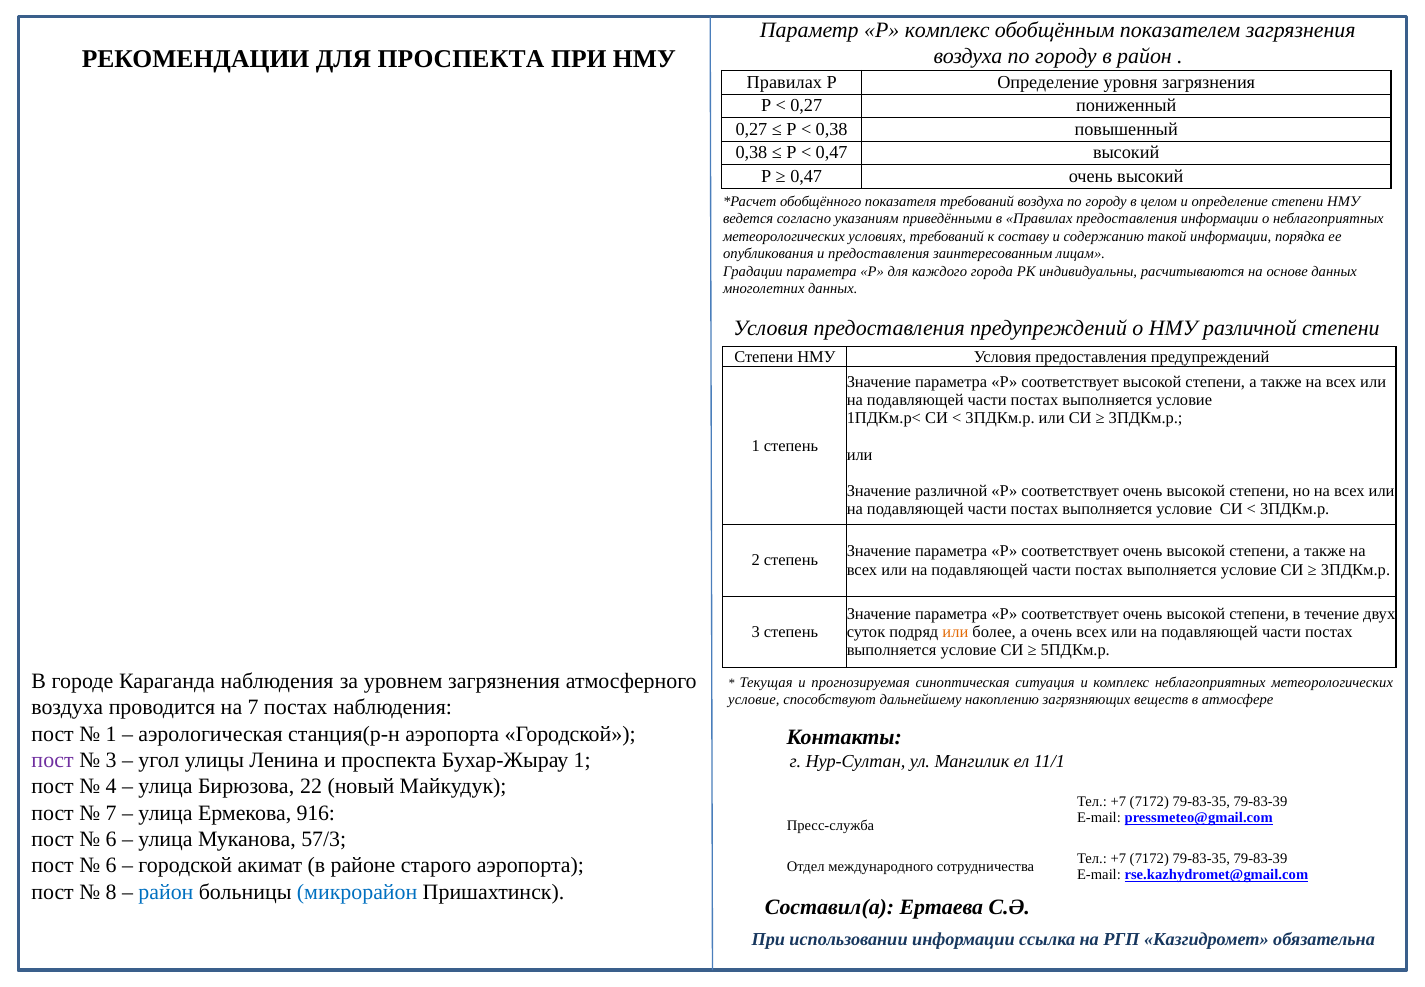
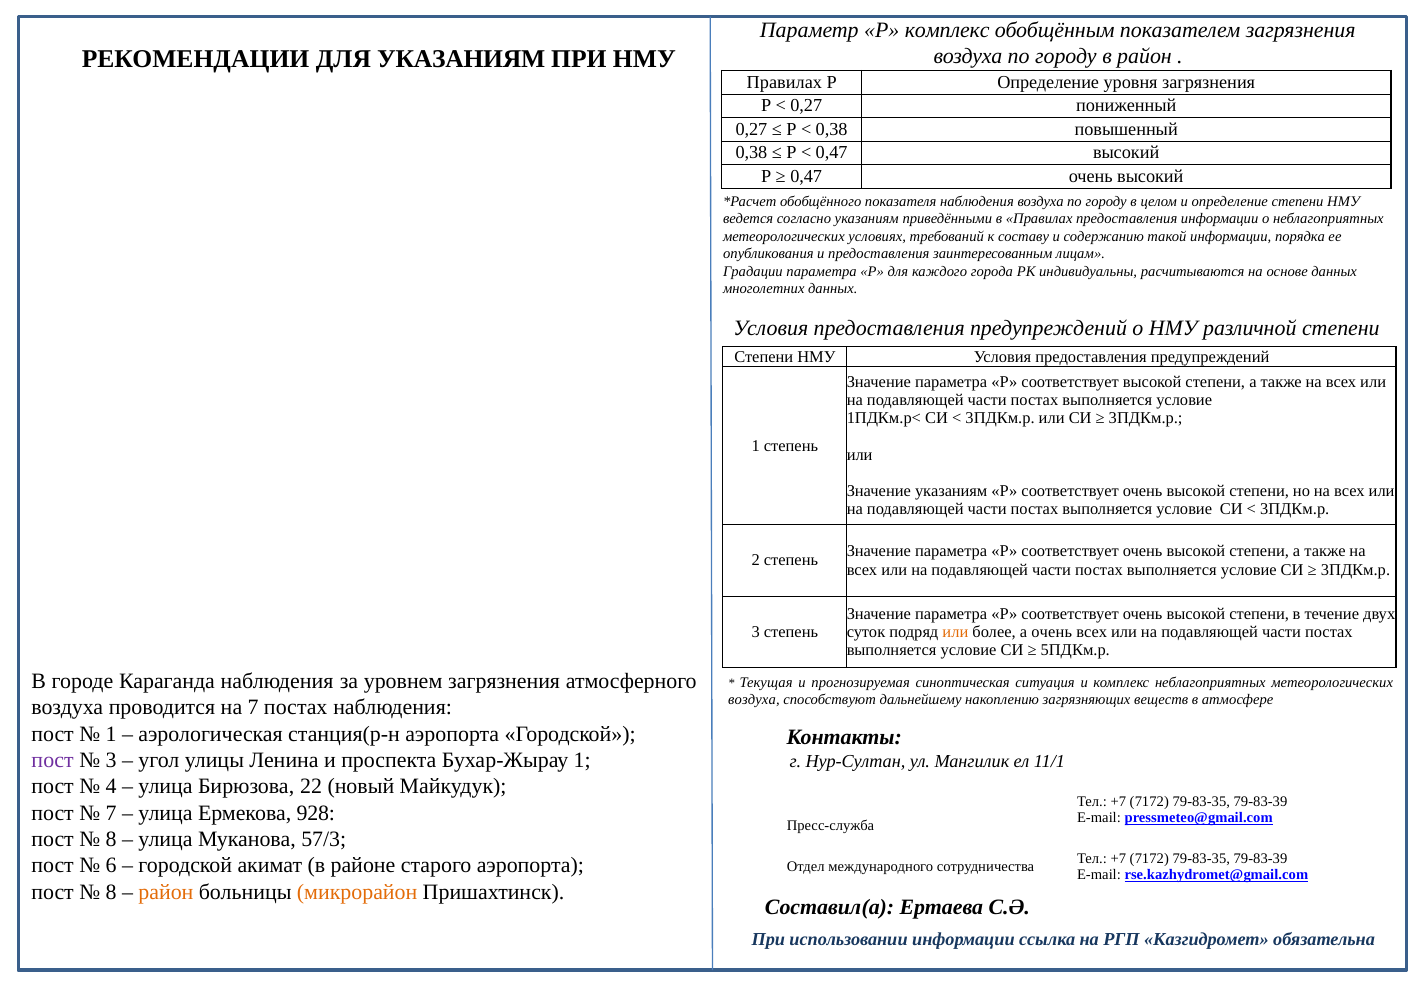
ДЛЯ ПРОСПЕКТА: ПРОСПЕКТА -> УКАЗАНИЯМ (461, 59)
показателя требований: требований -> наблюдения (977, 201)
Значение различной: различной -> указаниям (951, 491)
условие: условие -> воздуха (754, 700)
916: 916 -> 928 (316, 813)
6: 6 -> 8 (111, 839)
район colour: blue -> orange (166, 891)
микрорайон colour: blue -> orange (357, 891)
